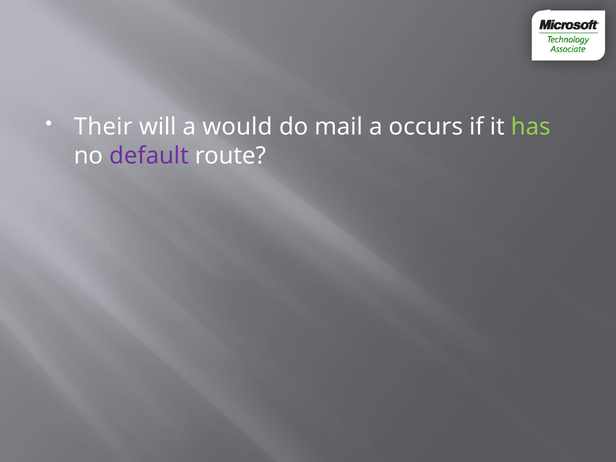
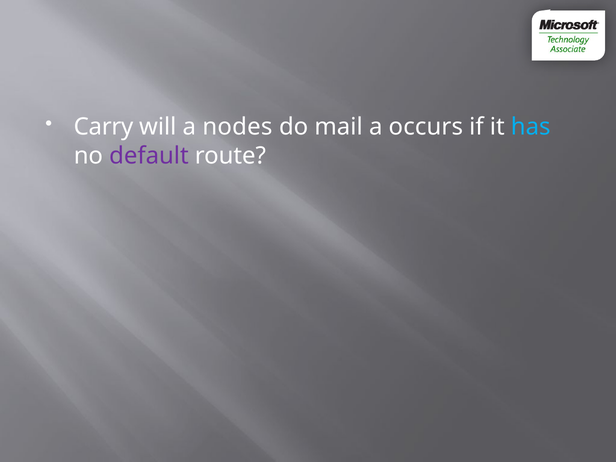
Their: Their -> Carry (103, 127)
would: would -> nodes (237, 127)
has colour: light green -> light blue (531, 127)
